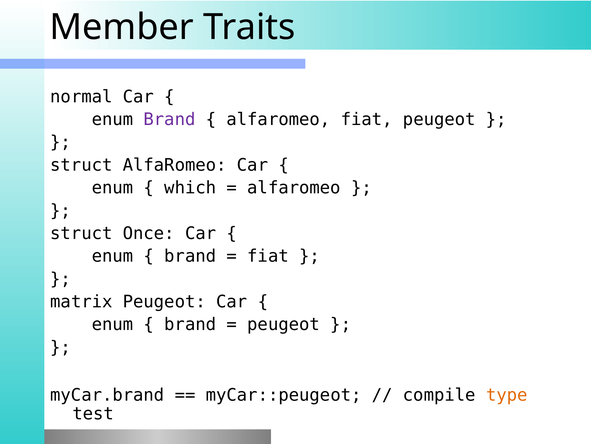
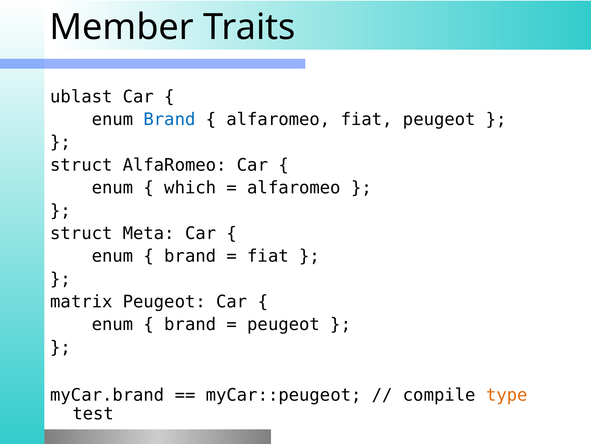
normal: normal -> ublast (81, 97)
Brand colour: purple -> blue (170, 119)
Once: Once -> Meta (149, 233)
